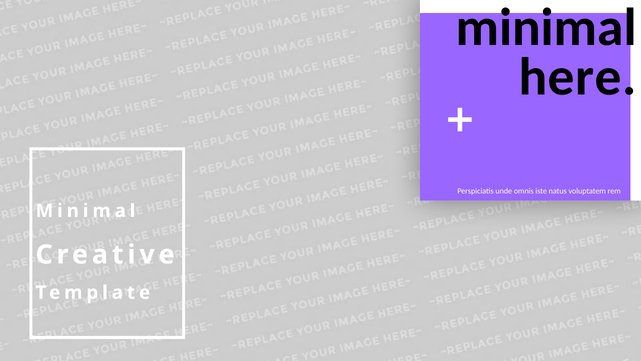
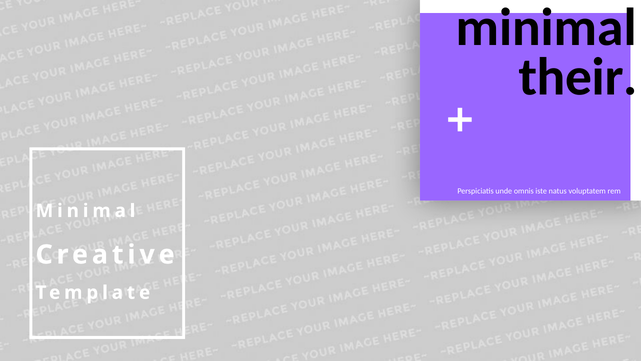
here: here -> their (578, 77)
